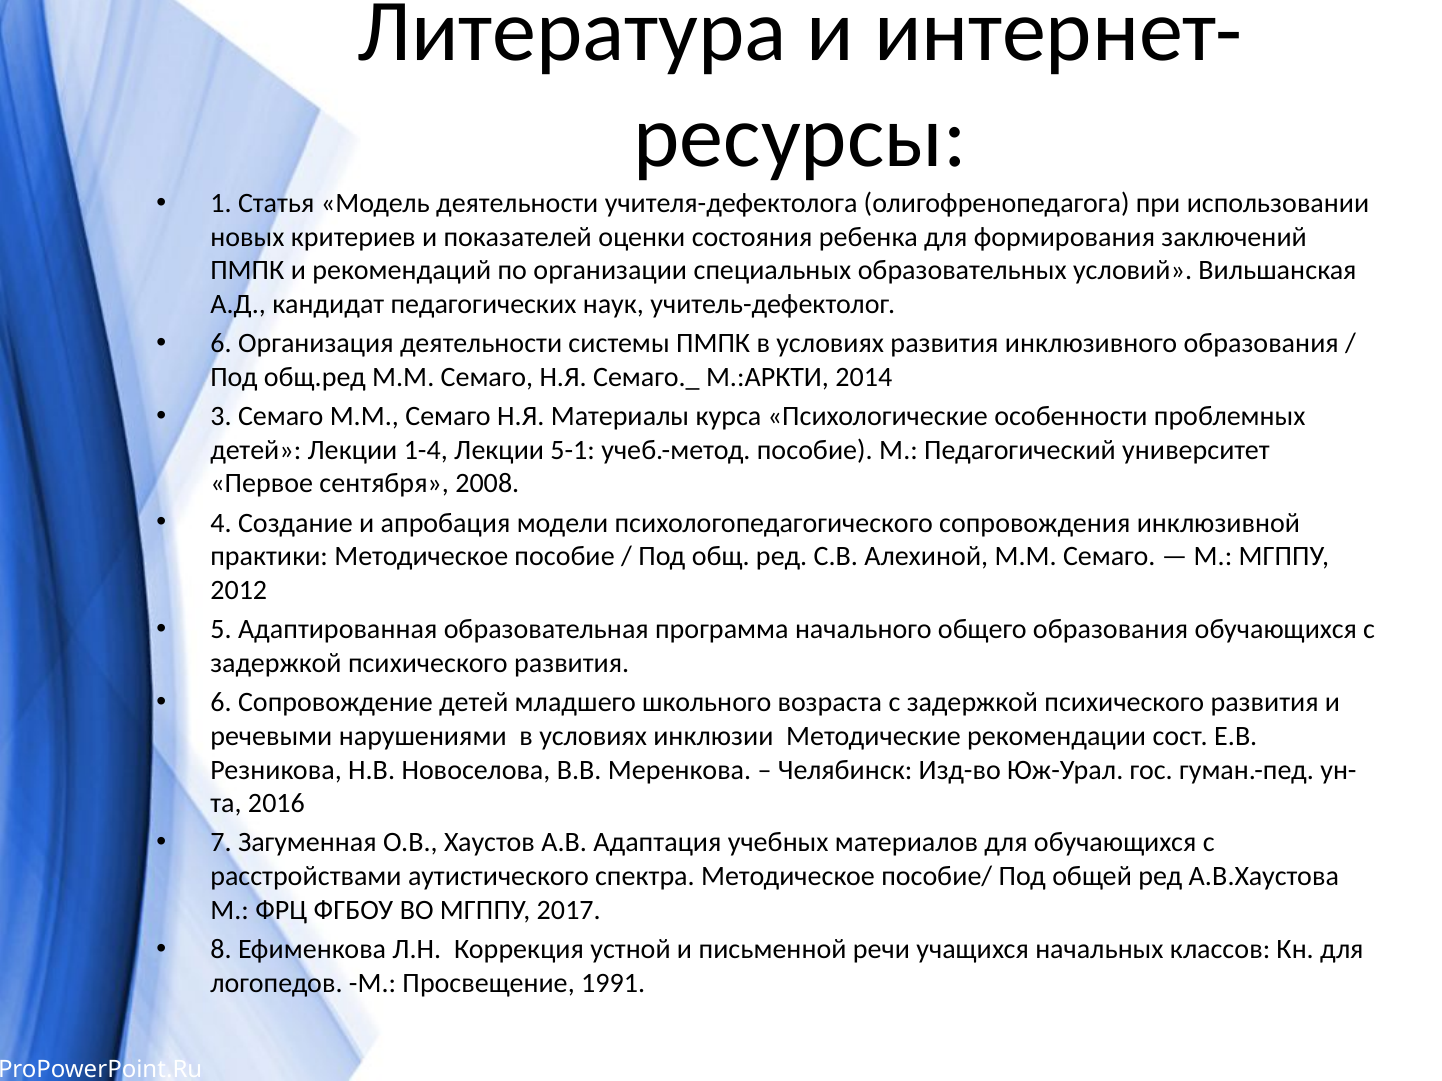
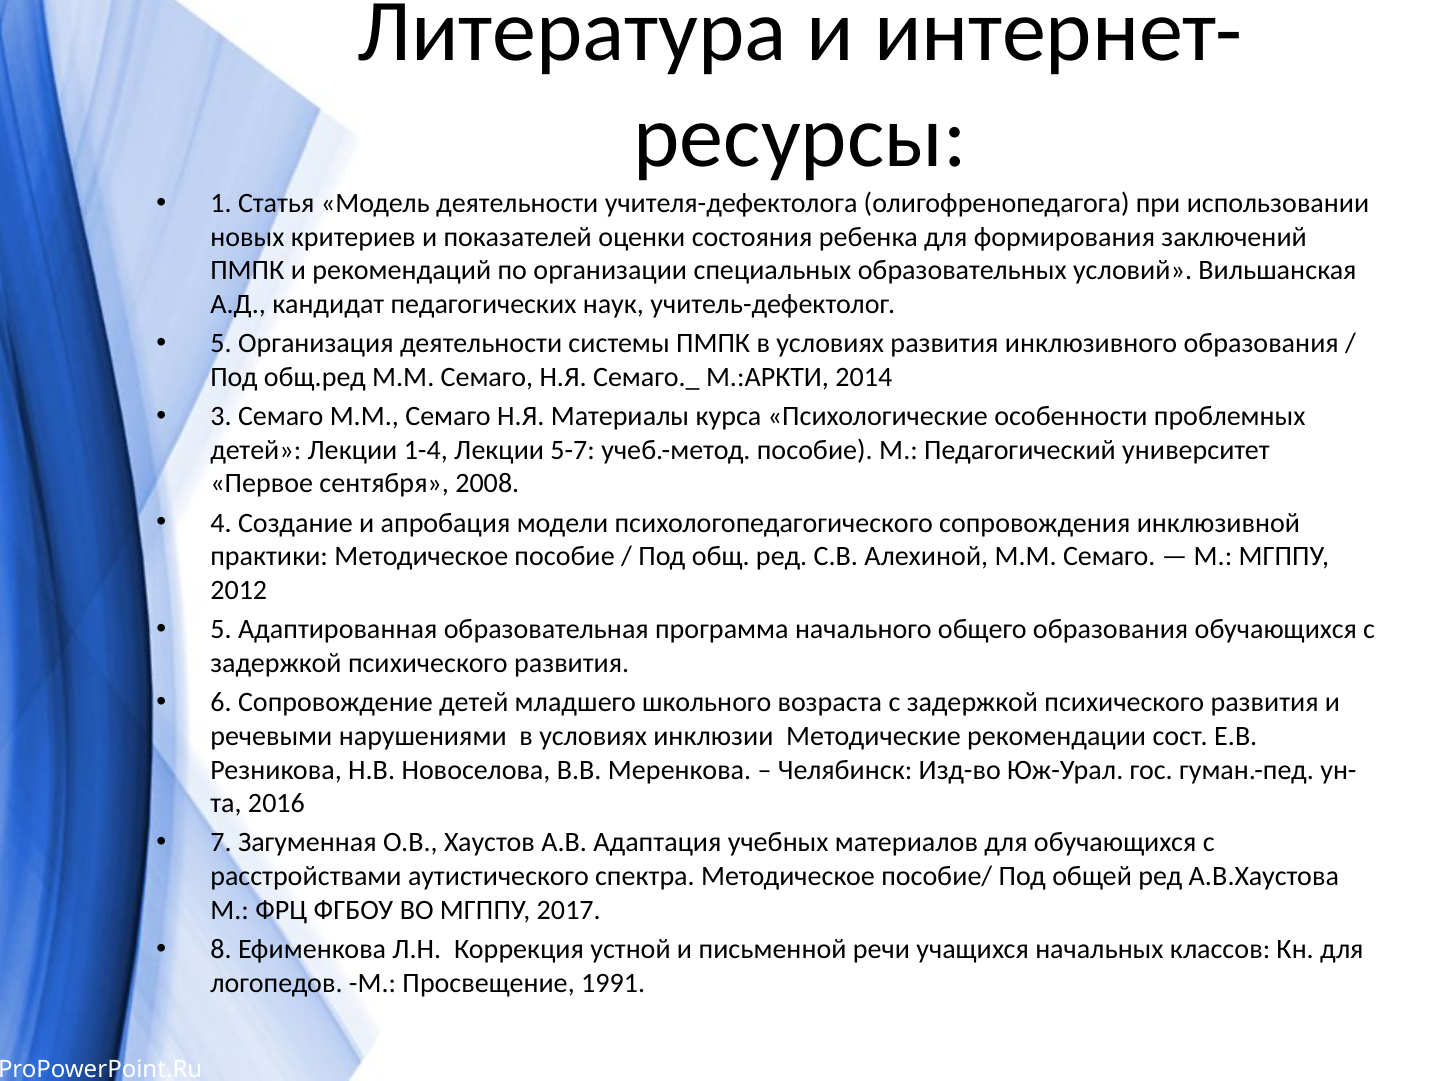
6: 6 -> 5 (221, 344)
5-1: 5-1 -> 5-7 (573, 450)
